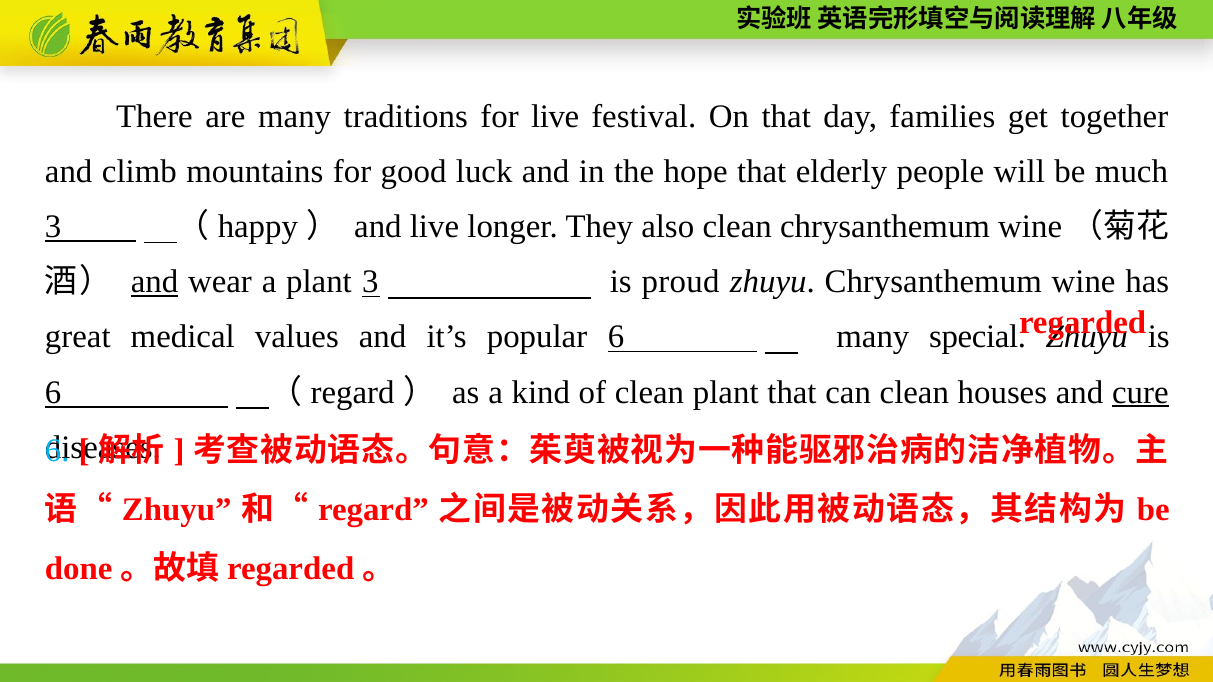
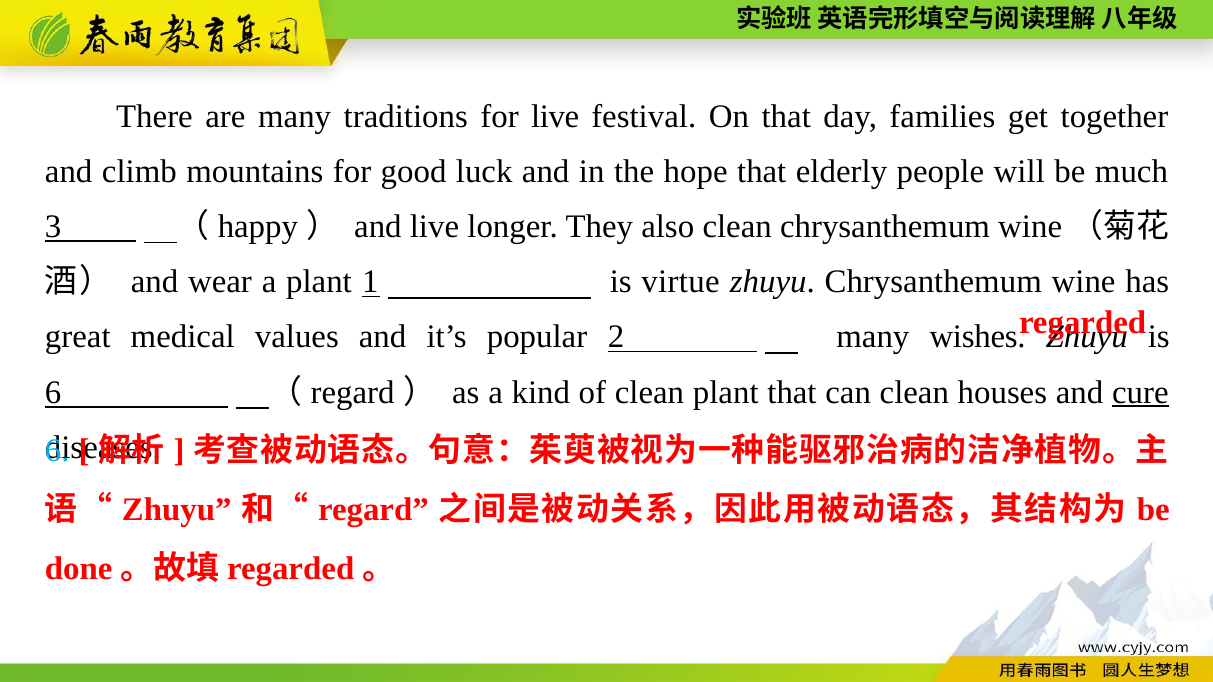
and underline: present -> none (155, 282)
plant 3: 3 -> 1 (370, 282)
proud: proud -> virtue (680, 282)
popular 6: 6 -> 2 (616, 337)
special: special -> wishes (978, 337)
